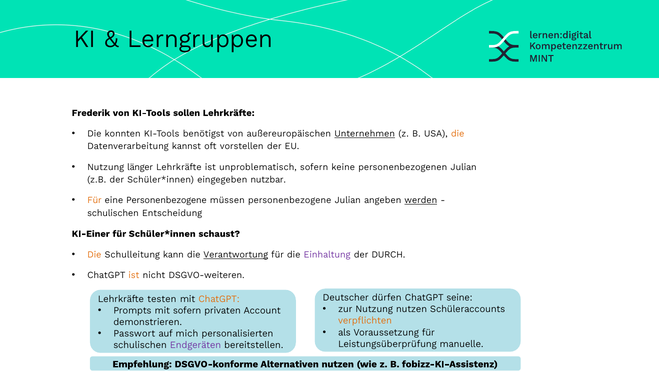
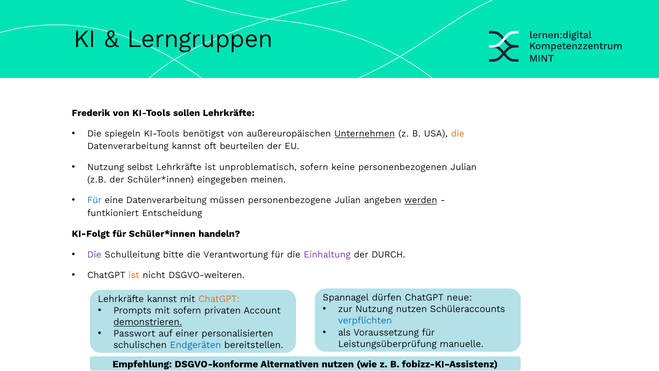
konnten: konnten -> spiegeln (123, 134)
vorstellen: vorstellen -> beurteilen (242, 146)
länger: länger -> selbst (140, 167)
nutzbar: nutzbar -> meinen (268, 179)
Für colour: orange -> blue (94, 200)
eine Personenbezogene: Personenbezogene -> Datenverarbeitung (166, 200)
schulischen: schulischen -> funtkioniert (113, 213)
KI-Einer: KI-Einer -> KI-Folgt (91, 234)
schaust: schaust -> handeln (219, 234)
Die colour: orange -> purple (94, 254)
kann: kann -> bitte (173, 254)
Verantwortung underline: present -> none (236, 254)
Deutscher: Deutscher -> Spannagel (346, 297)
seine: seine -> neue (459, 297)
Lehrkräfte testen: testen -> kannst (162, 299)
verpflichten colour: orange -> blue (365, 321)
demonstrieren underline: none -> present (148, 322)
mich: mich -> einer (187, 333)
Endgeräten colour: purple -> blue (196, 345)
